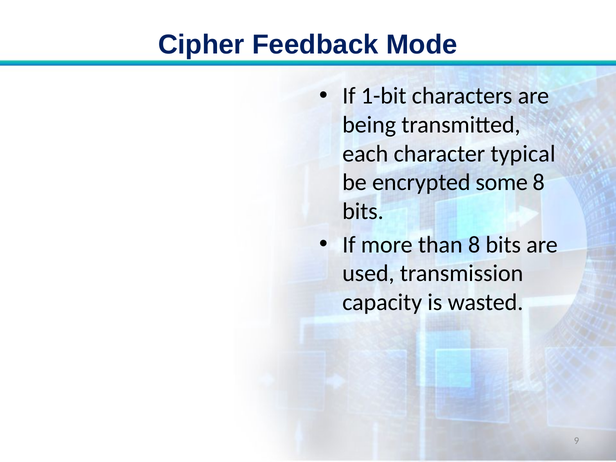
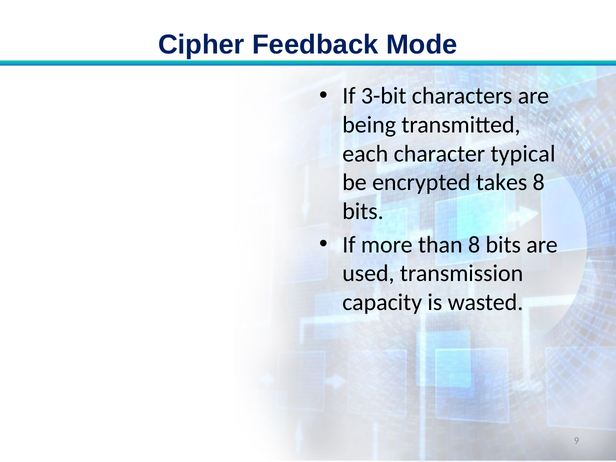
1-bit: 1-bit -> 3-bit (384, 96)
some: some -> takes (502, 182)
